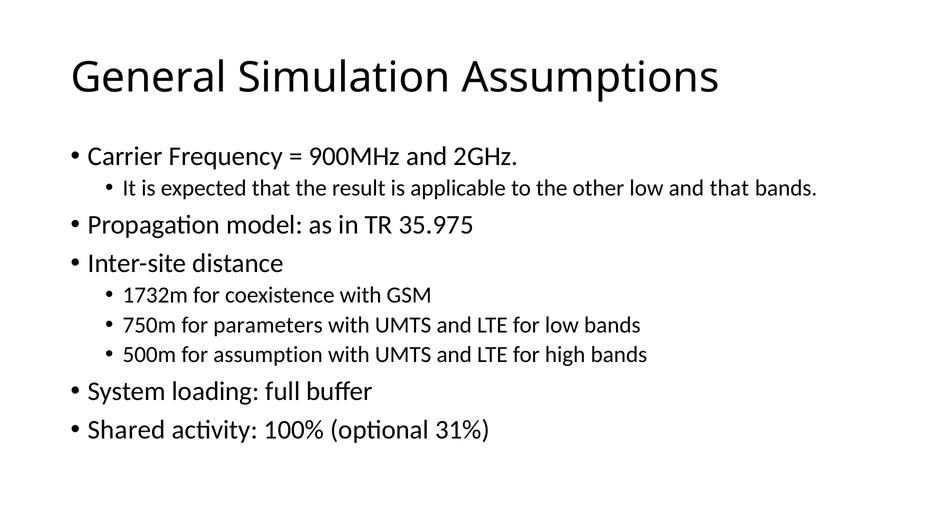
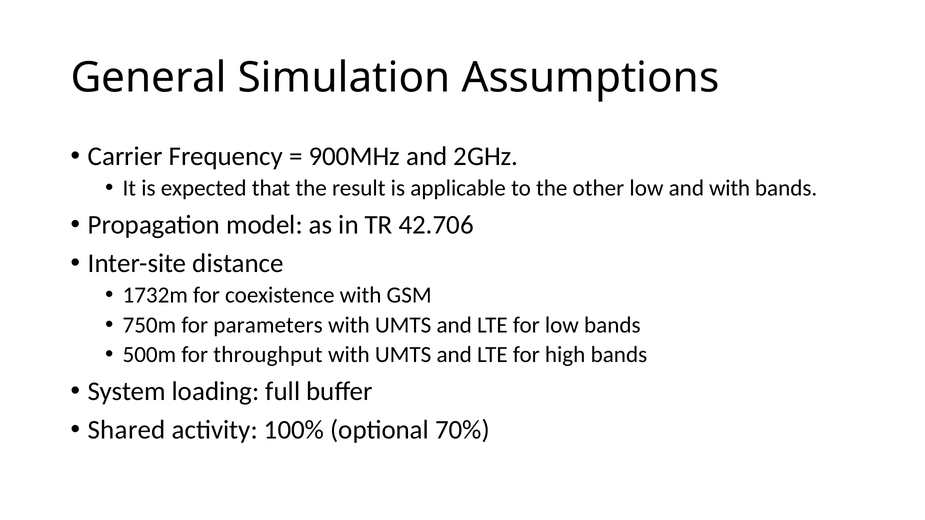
and that: that -> with (730, 188)
35.975: 35.975 -> 42.706 (436, 225)
assumption: assumption -> throughput (268, 355)
31%: 31% -> 70% (462, 430)
